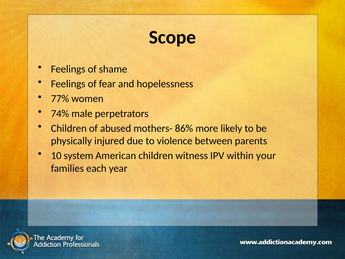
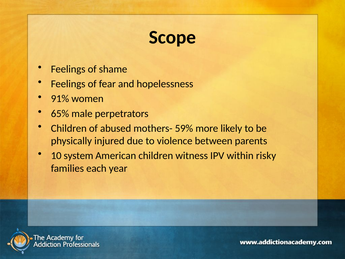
77%: 77% -> 91% (60, 99)
74%: 74% -> 65% (60, 113)
86%: 86% -> 59% (184, 128)
your: your -> risky (266, 156)
